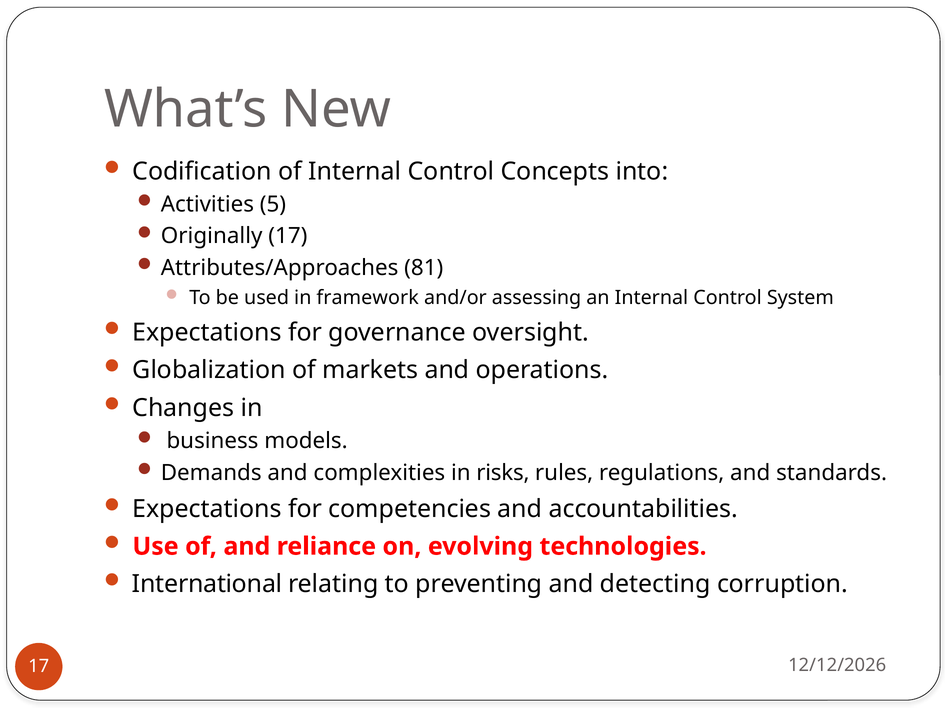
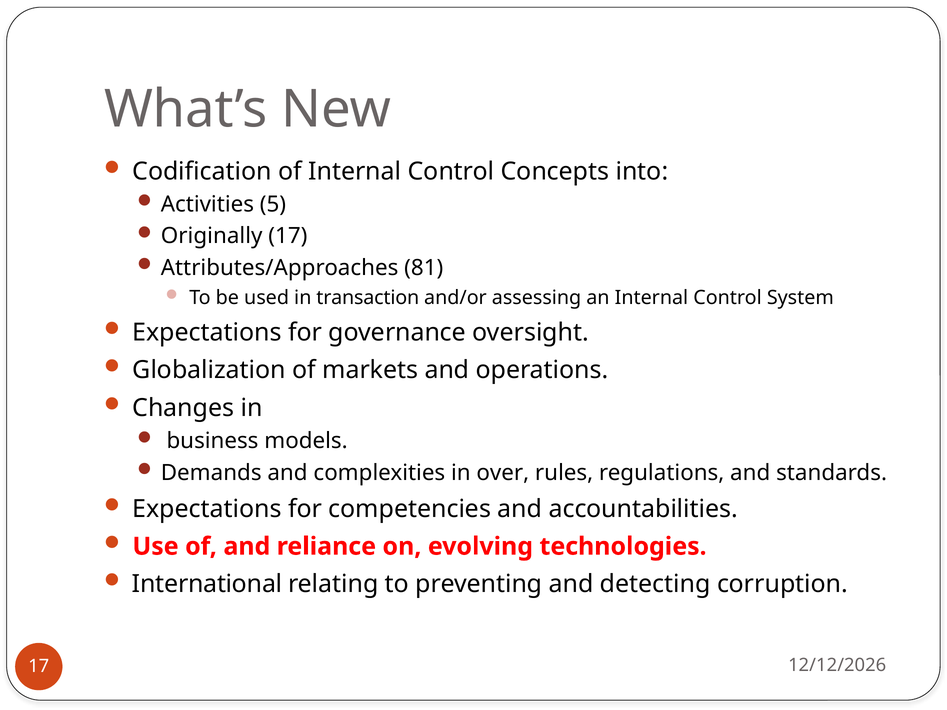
framework: framework -> transaction (368, 298)
risks: risks -> over (503, 473)
